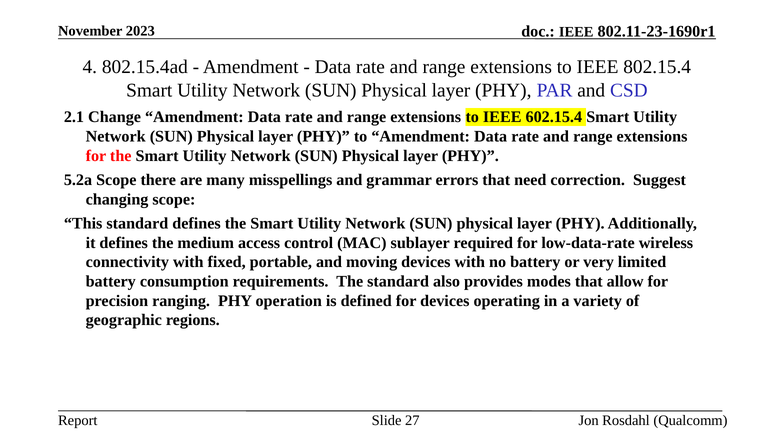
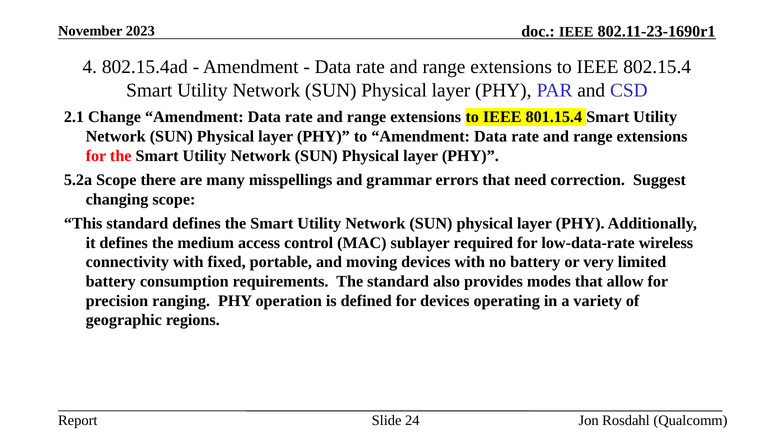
602.15.4: 602.15.4 -> 801.15.4 (554, 117)
27: 27 -> 24 (412, 421)
